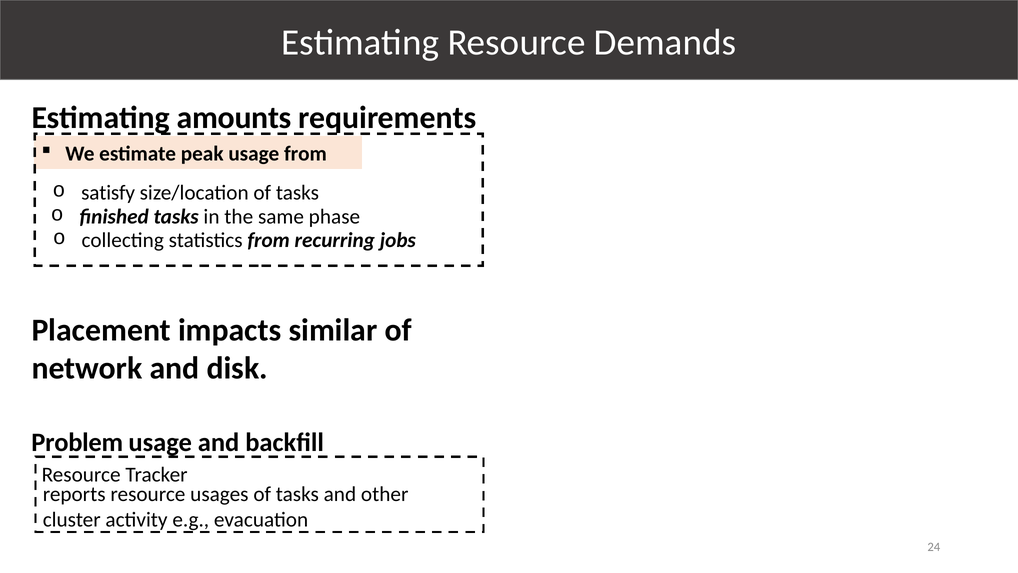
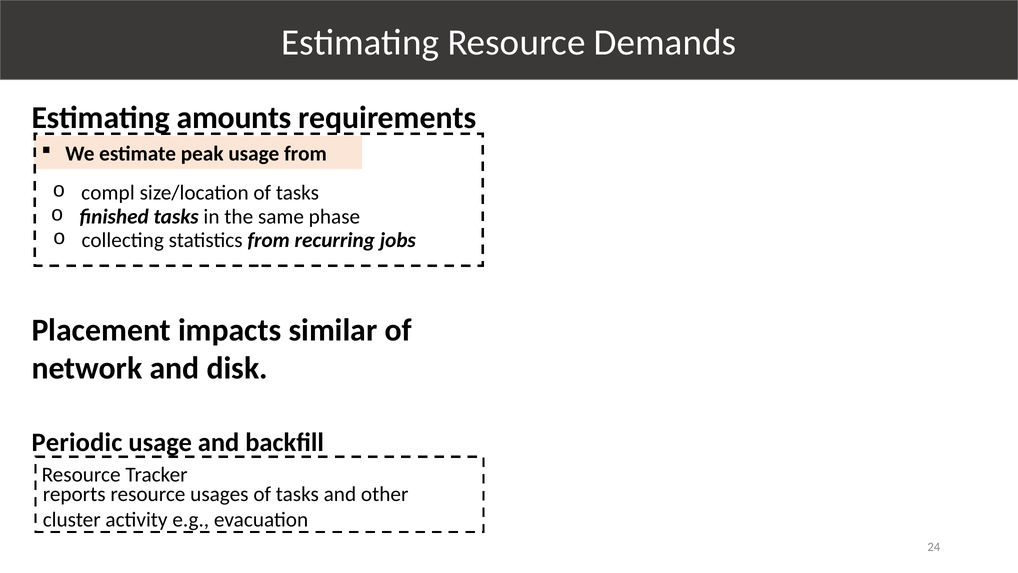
satisfy: satisfy -> compl (108, 193)
Problem: Problem -> Periodic (77, 442)
